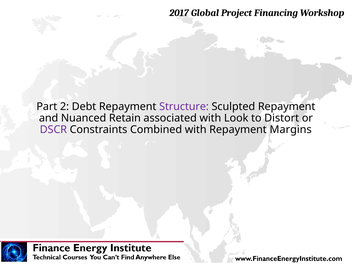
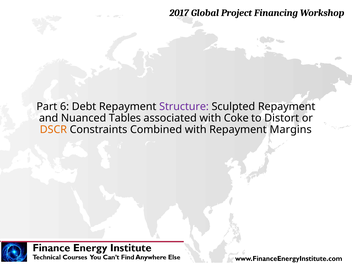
2: 2 -> 6 (65, 106)
Retain: Retain -> Tables (125, 118)
Look: Look -> Coke (236, 118)
DSCR colour: purple -> orange (53, 130)
